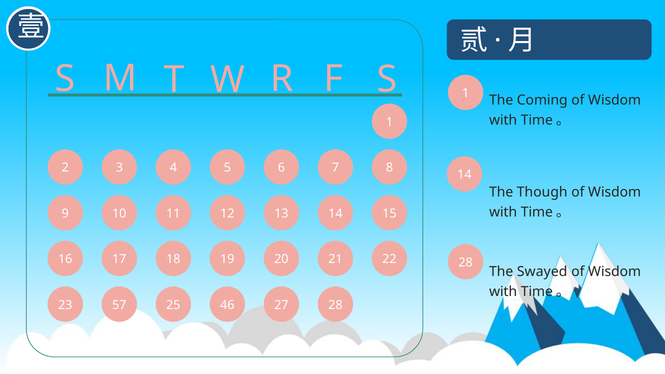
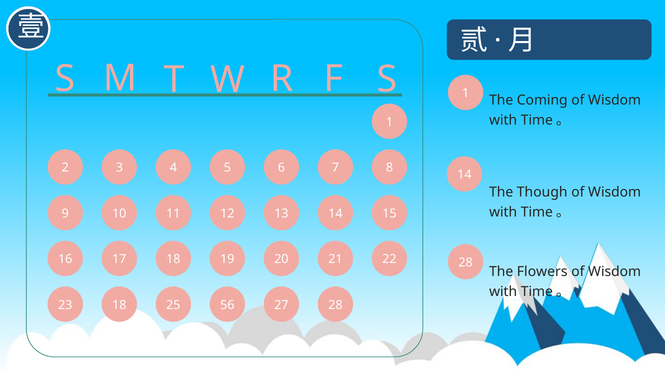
Swayed: Swayed -> Flowers (542, 272)
23 57: 57 -> 18 (119, 305)
46: 46 -> 56 (227, 305)
